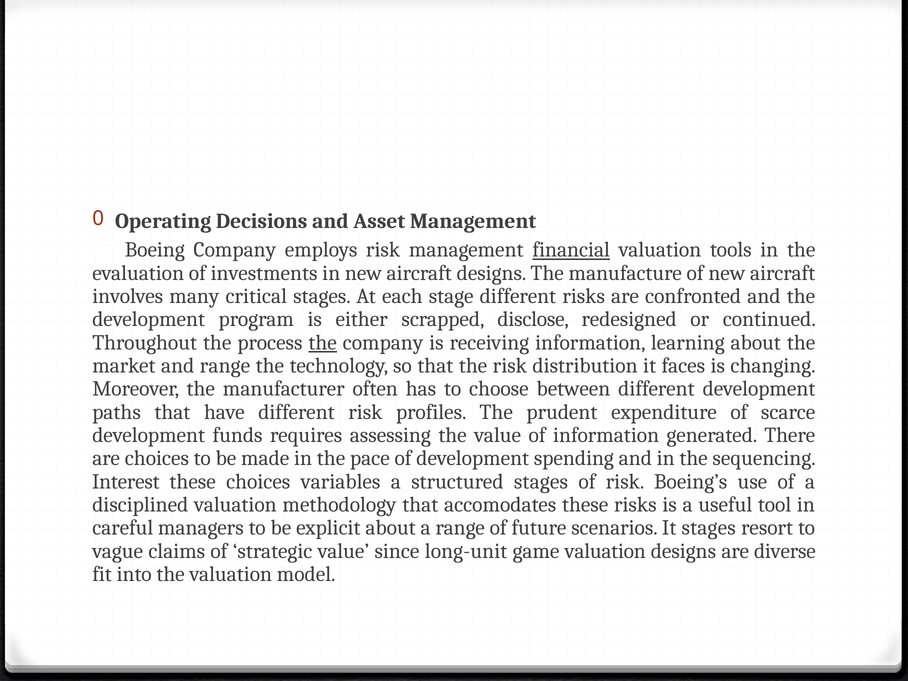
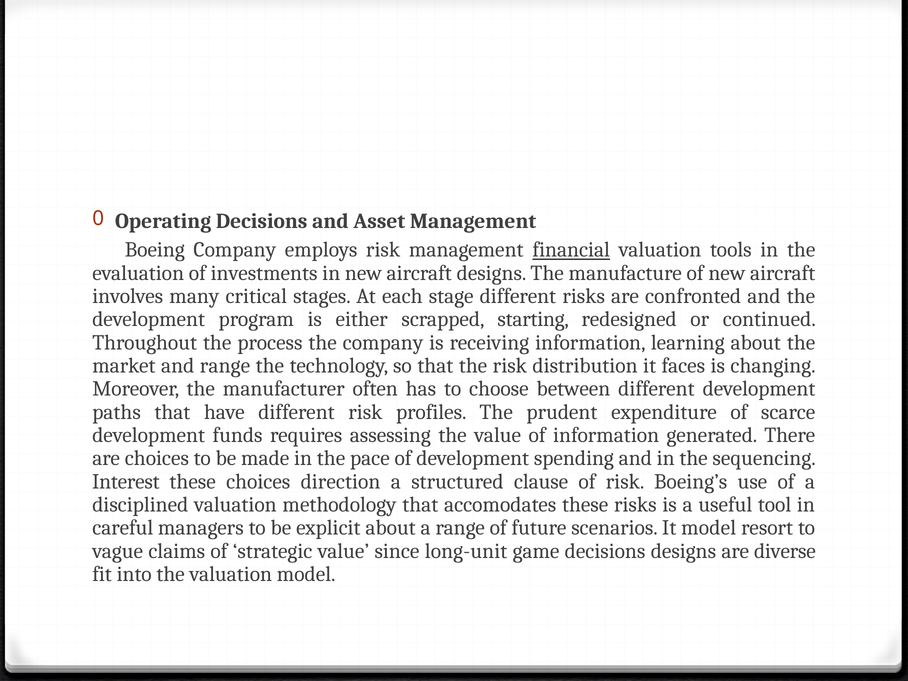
disclose: disclose -> starting (533, 319)
the underline: present -> none (323, 343)
variables: variables -> direction (341, 482)
structured stages: stages -> clause (541, 482)
It stages: stages -> model (709, 528)
game valuation: valuation -> decisions (605, 551)
